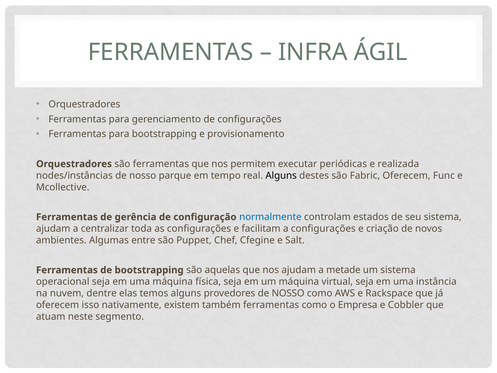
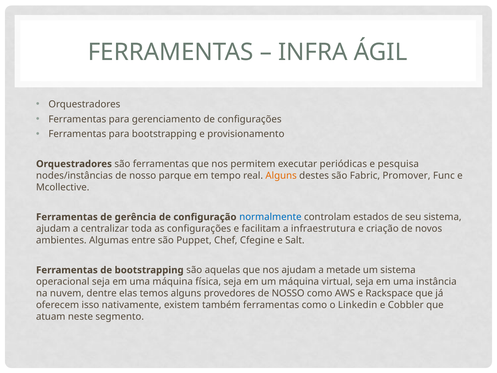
realizada: realizada -> pesquisa (398, 164)
Alguns colour: black -> orange (281, 175)
Fabric Oferecem: Oferecem -> Promover (407, 175)
a configurações: configurações -> infraestrutura (323, 228)
Empresa: Empresa -> Linkedin (358, 305)
